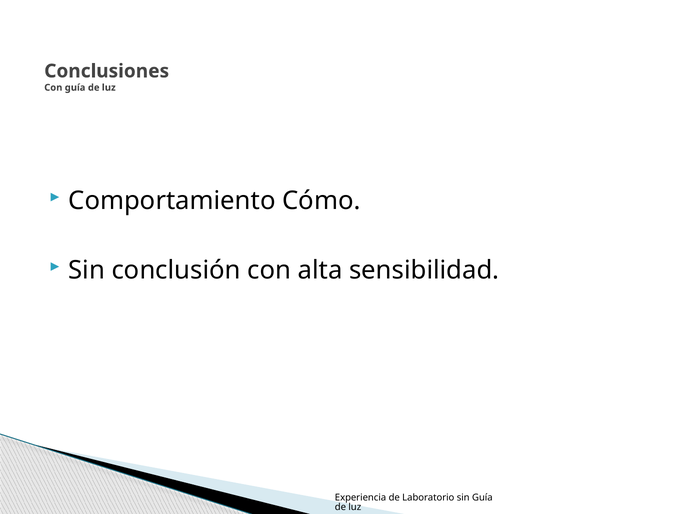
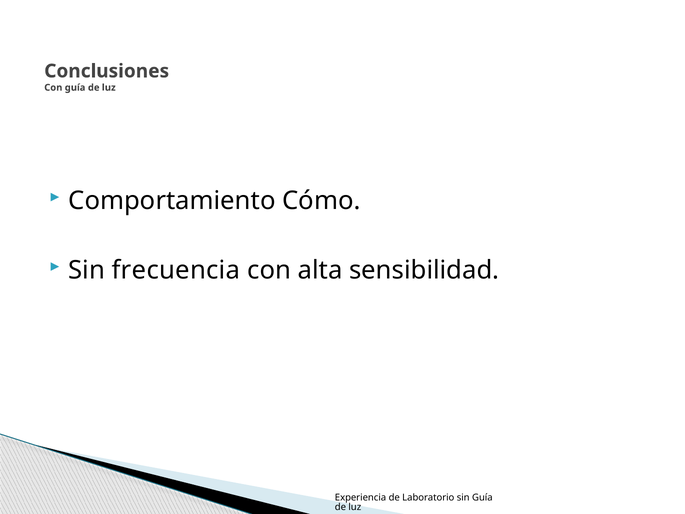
conclusión: conclusión -> frecuencia (176, 270)
